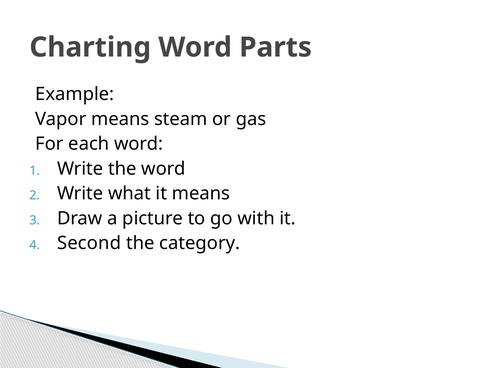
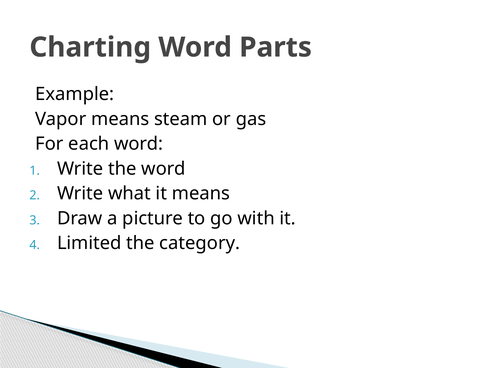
Second: Second -> Limited (89, 243)
